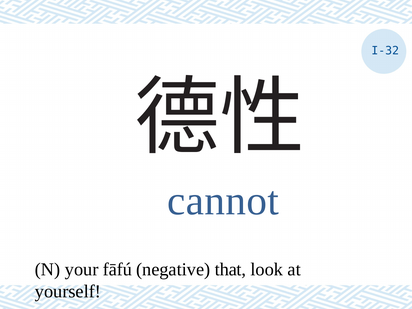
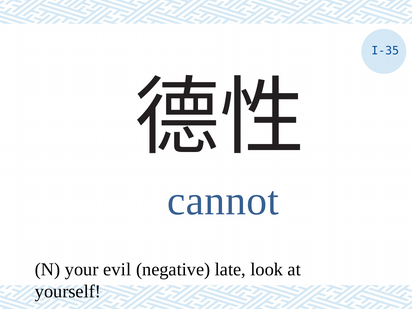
I-32: I-32 -> I-35 (385, 51)
fāfú: fāfú -> evil (117, 269)
that: that -> late (230, 269)
